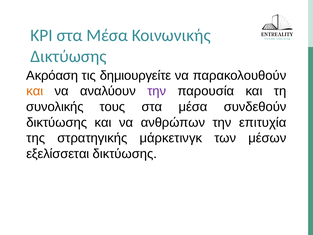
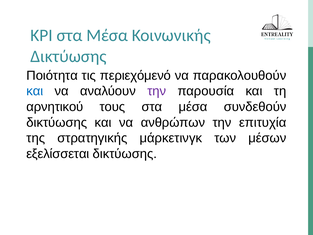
Ακρόαση: Ακρόαση -> Ποιότητα (52, 75)
δημιουργείτε: δημιουργείτε -> περιεχόμενό (135, 75)
και colour: orange -> blue (35, 91)
συνολικής: συνολικής -> αρνητικού (55, 107)
